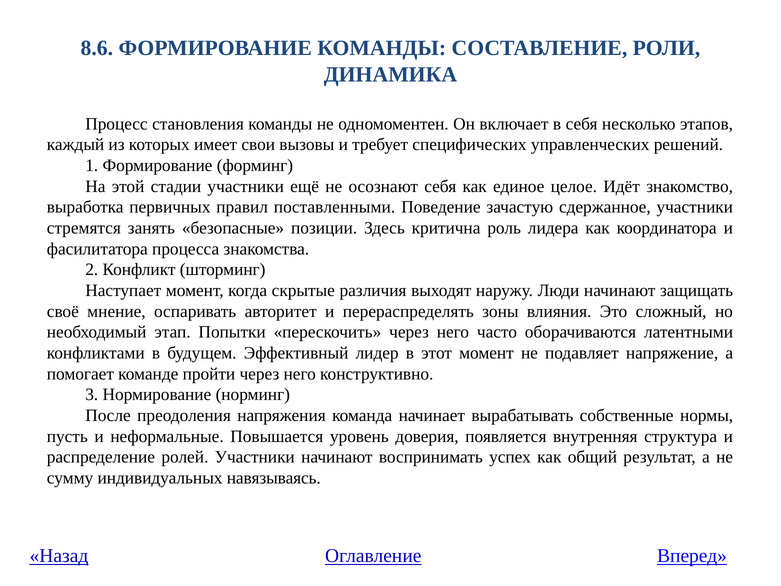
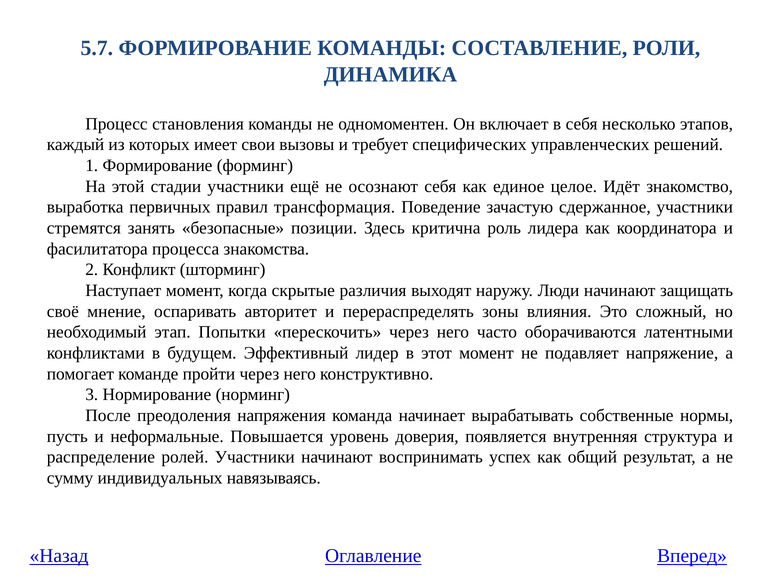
8.6: 8.6 -> 5.7 (97, 48)
поставленными: поставленными -> трансформация (335, 207)
